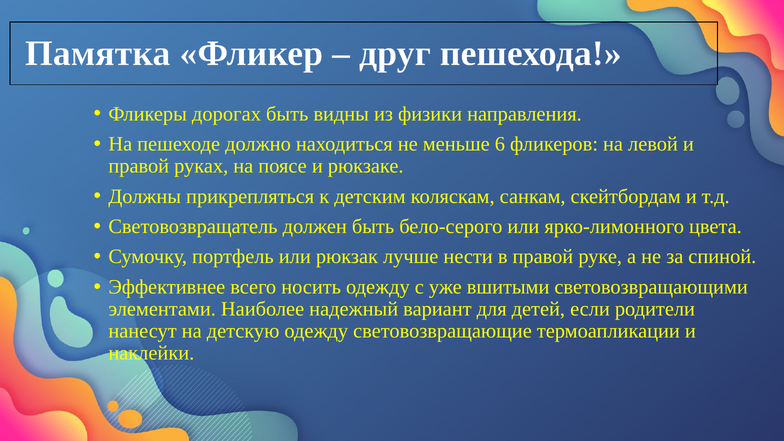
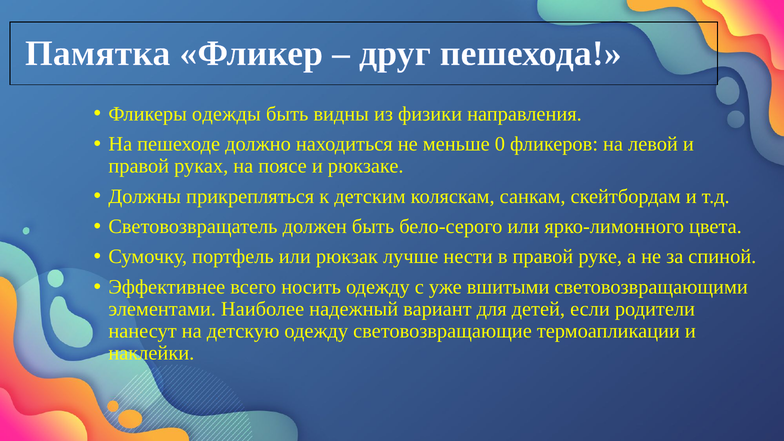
дорогах: дорогах -> одежды (226, 114)
6: 6 -> 0 (500, 144)
